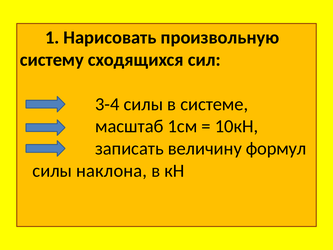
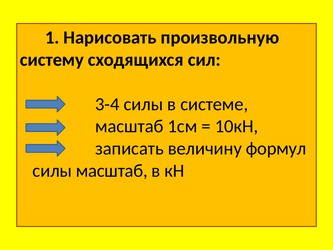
силы наклона: наклона -> масштаб (112, 171)
